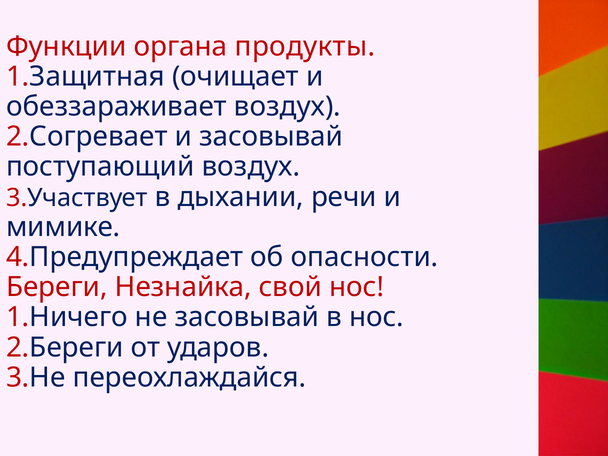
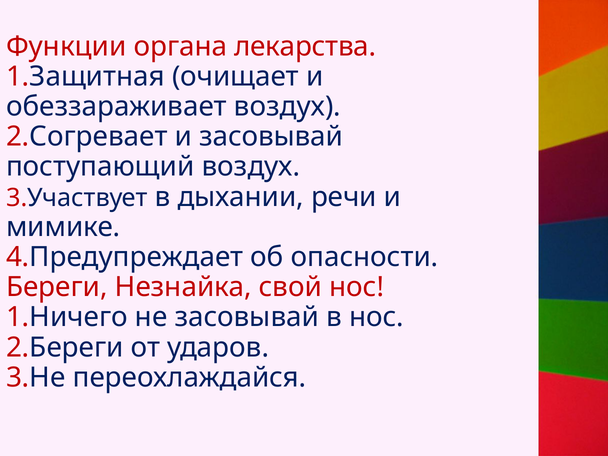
продукты: продукты -> лекарства (305, 46)
